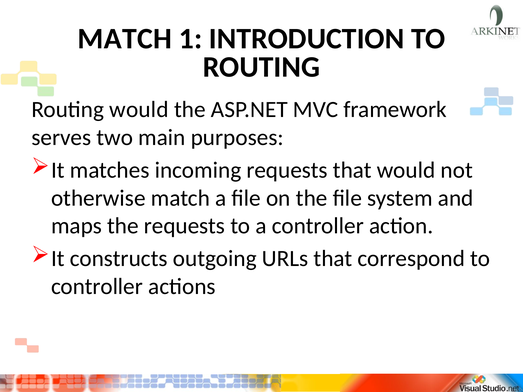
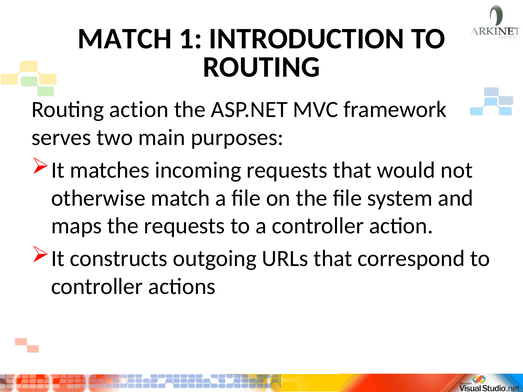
Routing would: would -> action (139, 110)
